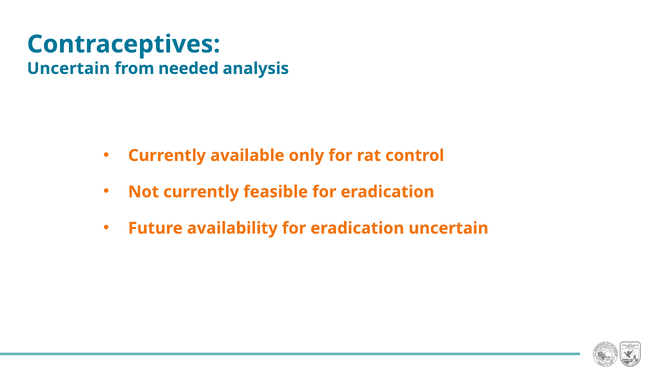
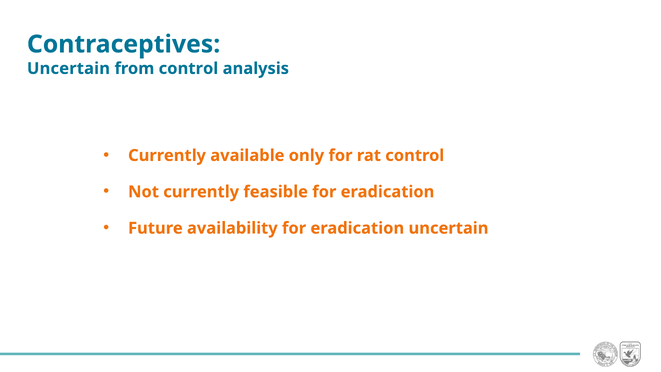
from needed: needed -> control (188, 68)
